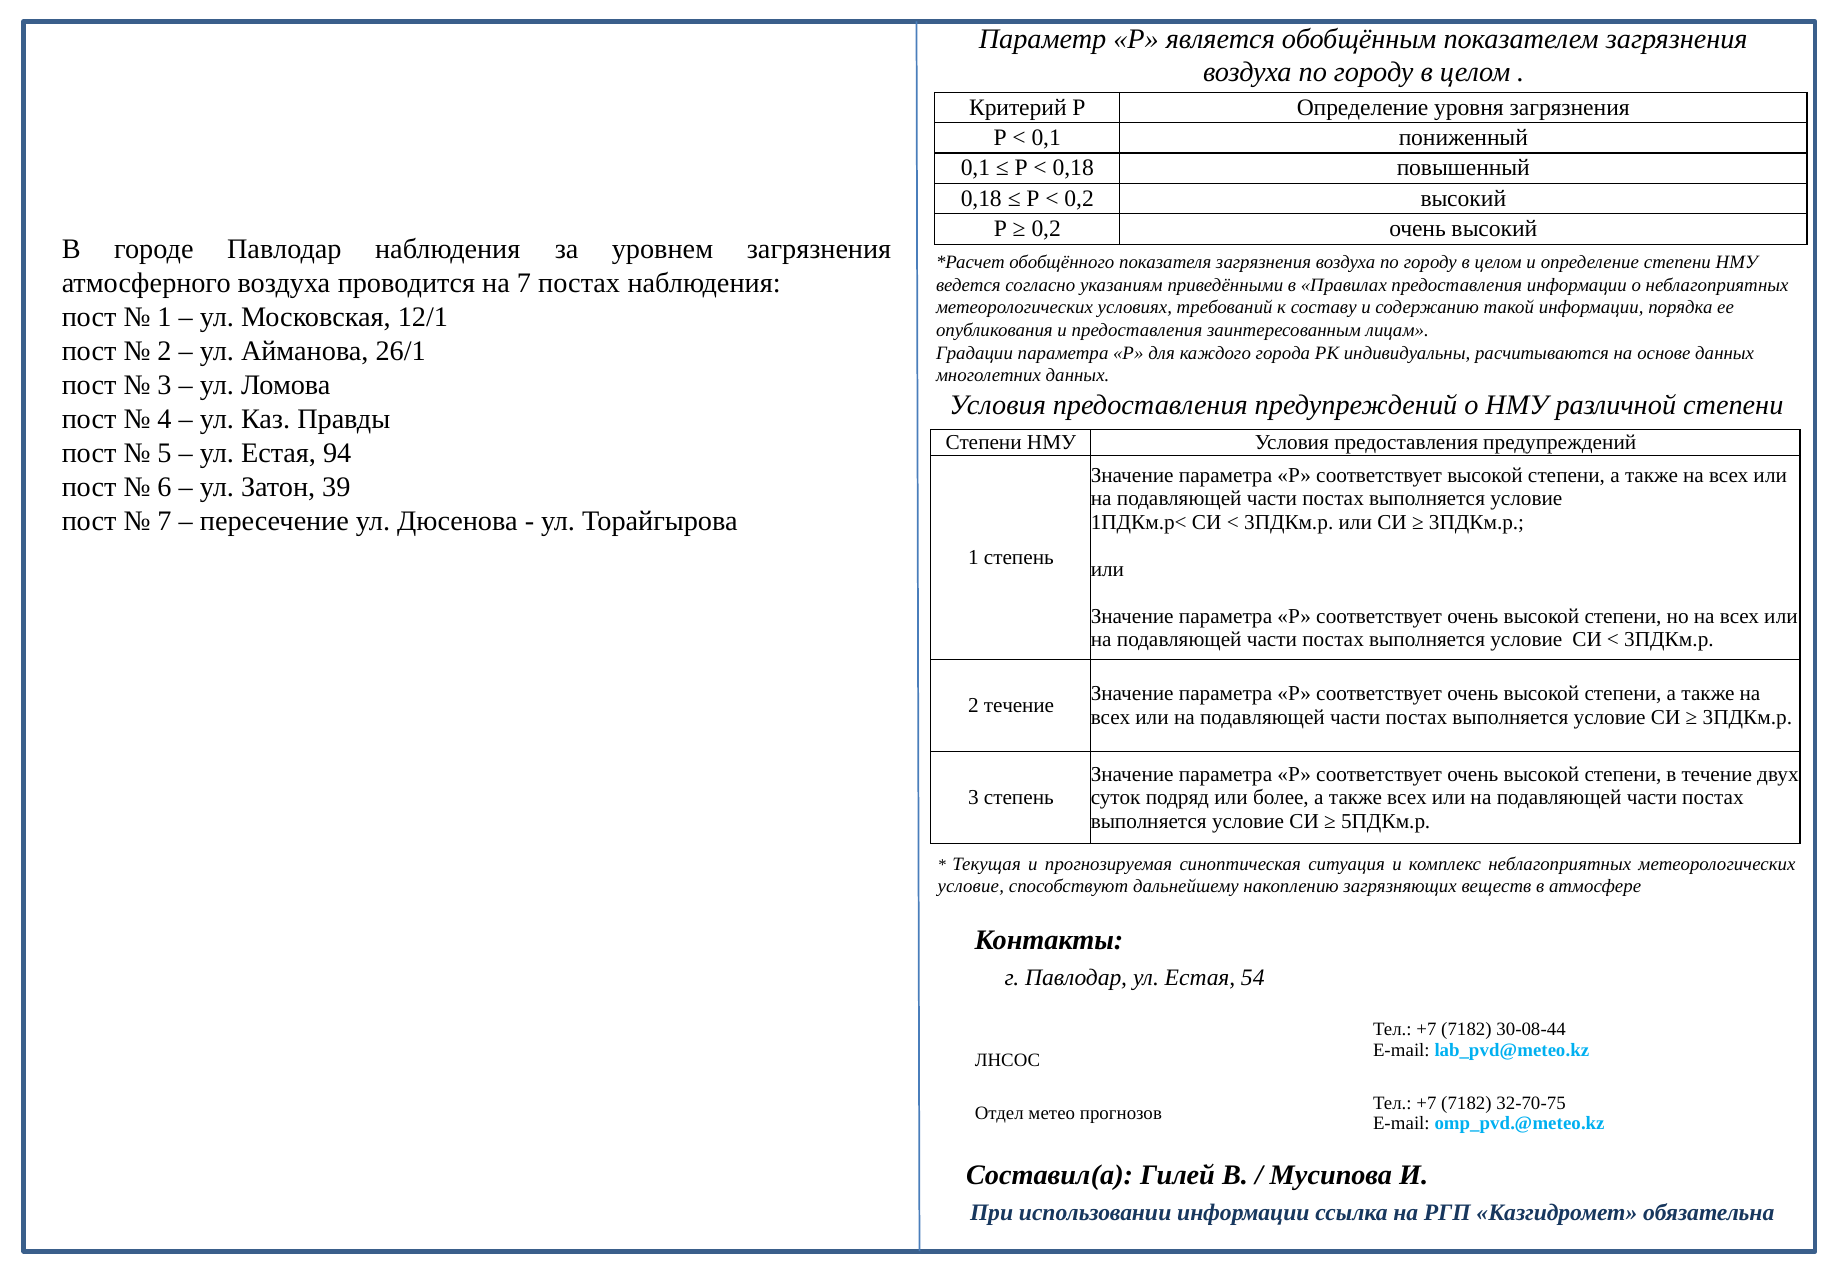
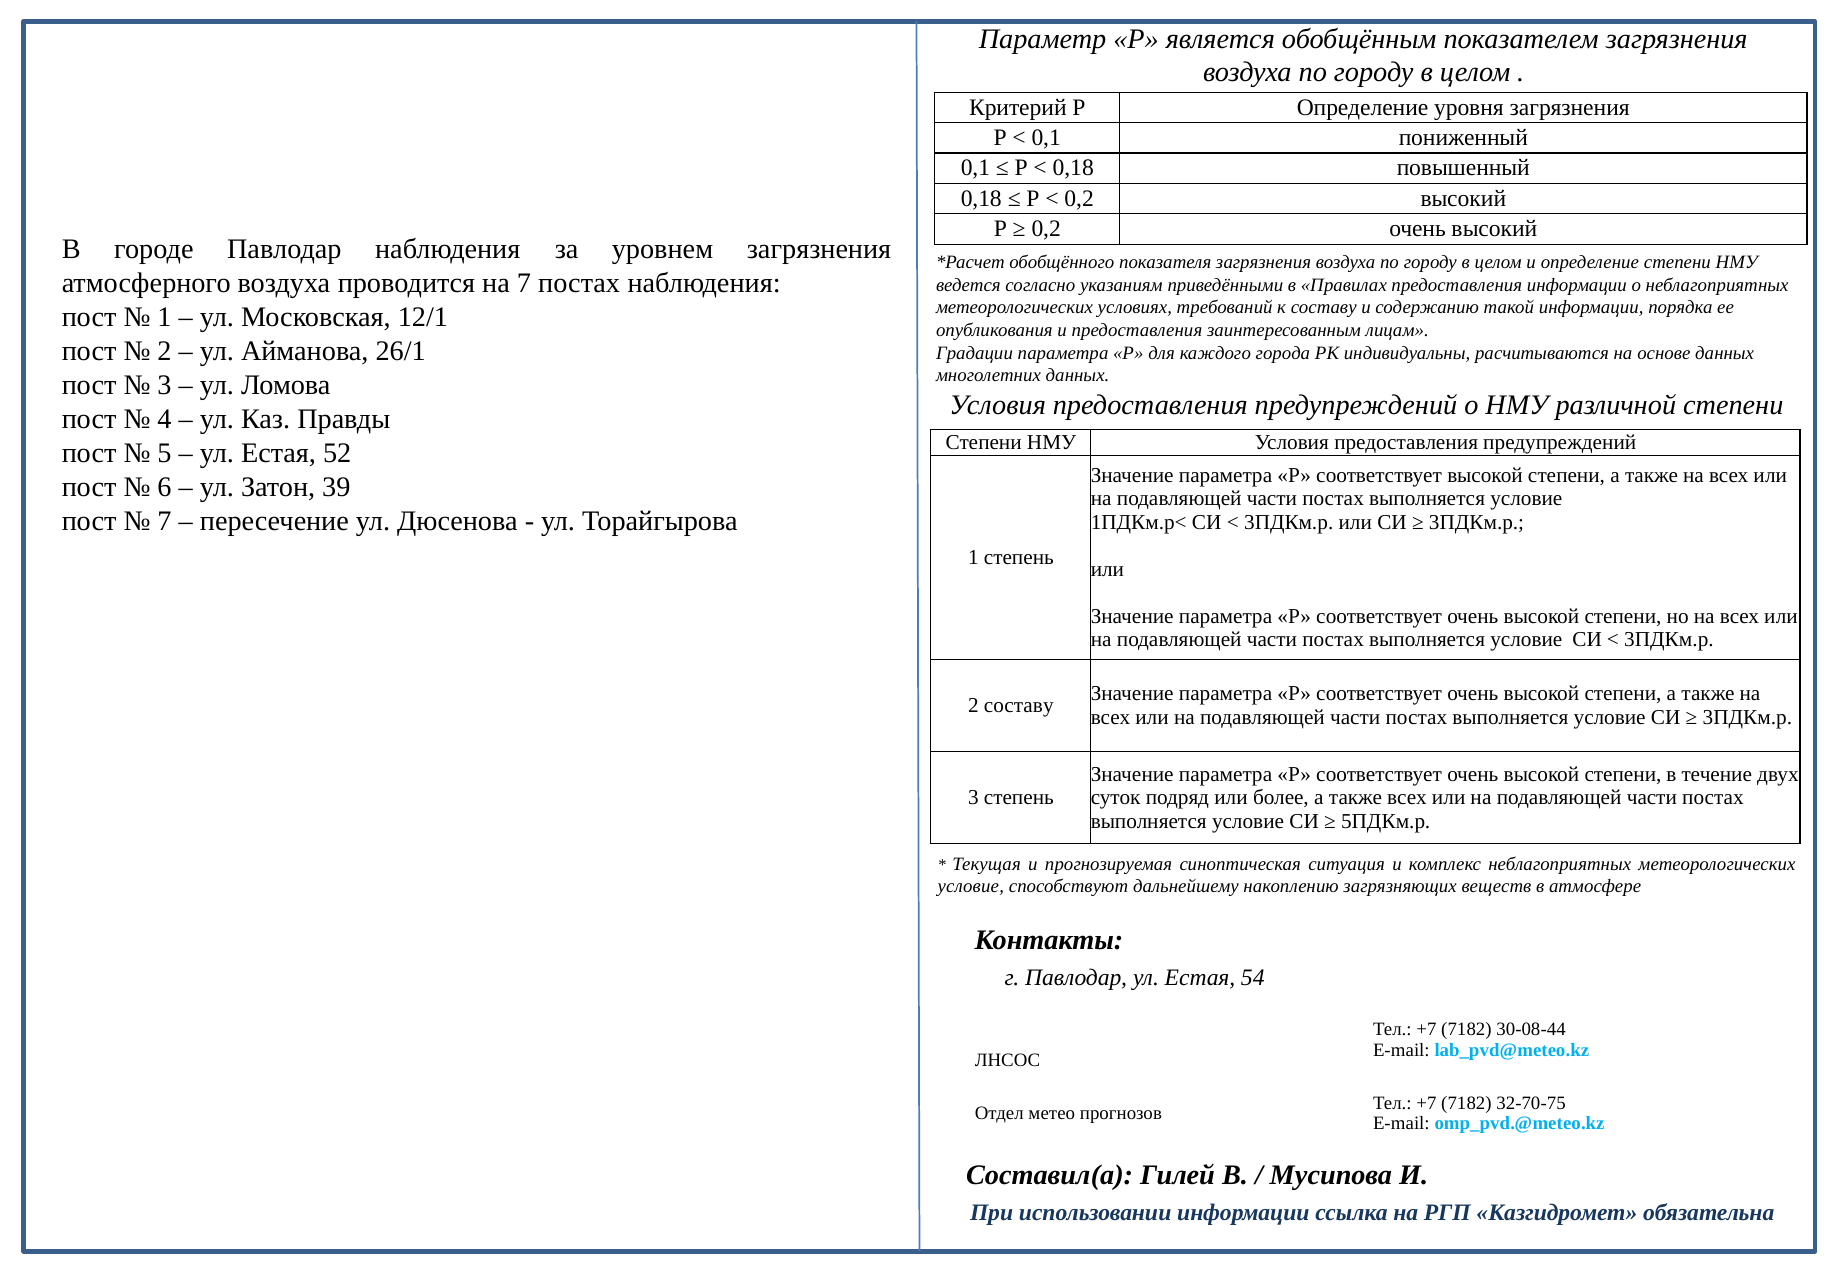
94: 94 -> 52 (337, 453)
2 течение: течение -> составу (1019, 706)
